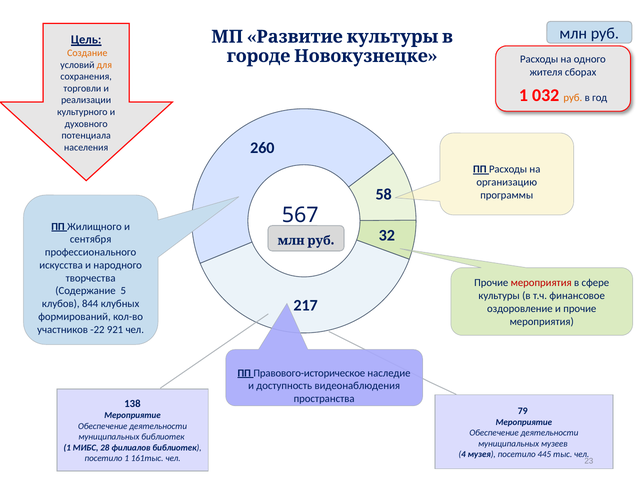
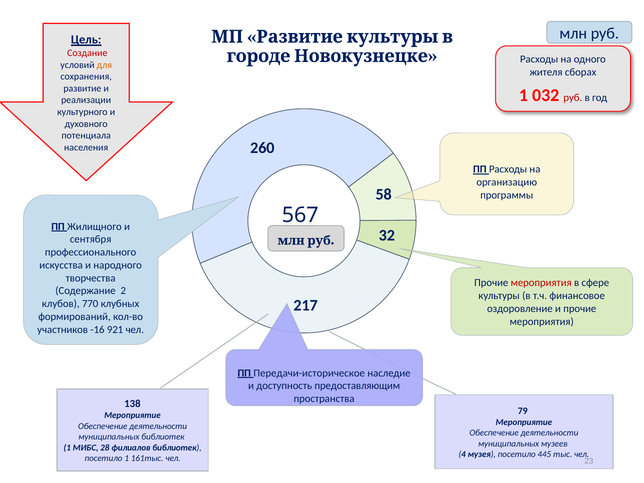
Создание colour: orange -> red (87, 53)
торговли: торговли -> развитие (82, 88)
руб colour: orange -> red (573, 98)
5: 5 -> 2 (123, 291)
844: 844 -> 770 (90, 304)
-22: -22 -> -16 (97, 330)
Правового-историческое: Правового-историческое -> Передачи-историческое (309, 373)
видеонаблюдения: видеонаблюдения -> предоставляющим (357, 386)
